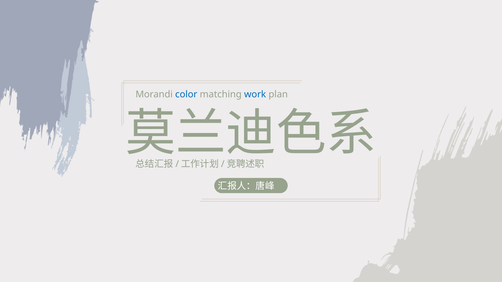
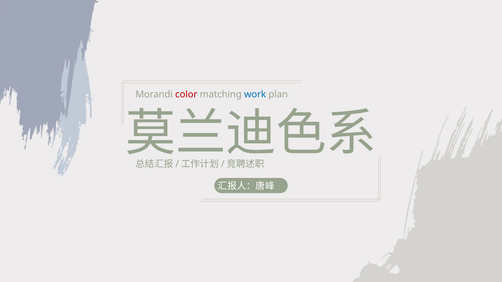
color colour: blue -> red (186, 95)
